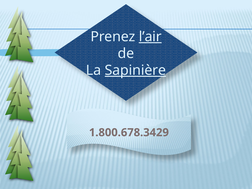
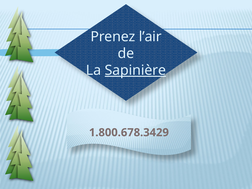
l’air underline: present -> none (150, 37)
